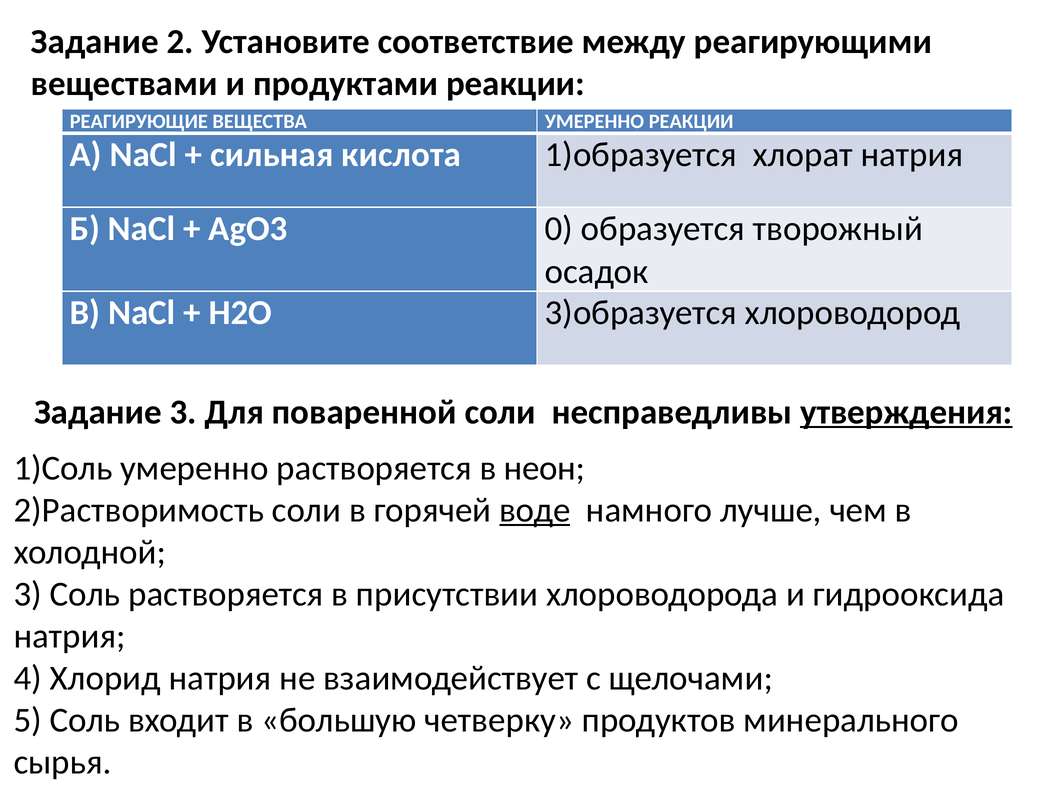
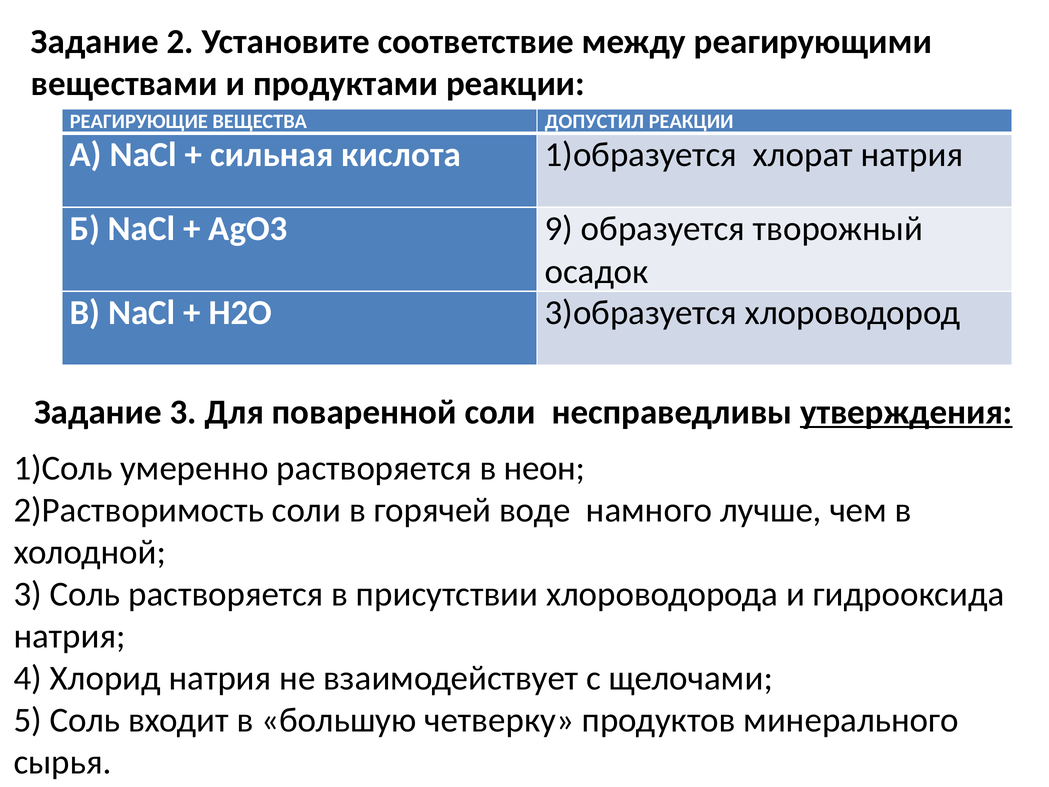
ВЕЩЕСТВА УМЕРЕННО: УМЕРЕННО -> ДОПУСТИЛ (594, 121)
0: 0 -> 9 (559, 229)
воде underline: present -> none (535, 510)
